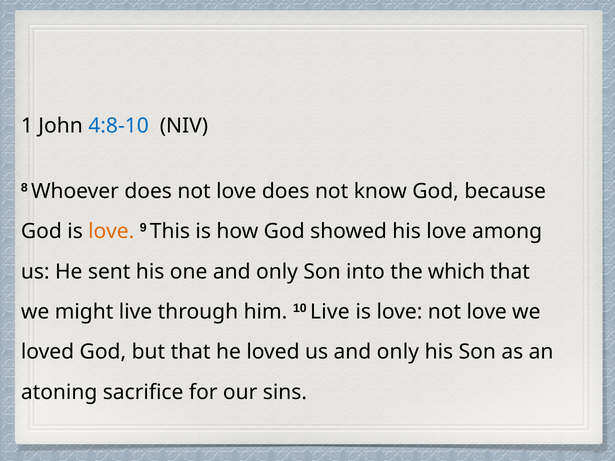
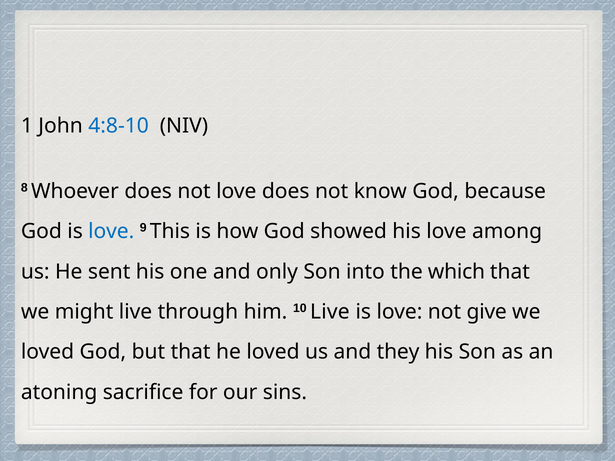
love colour: orange -> blue (111, 231)
love not love: love -> give (487, 312)
us and only: only -> they (398, 352)
